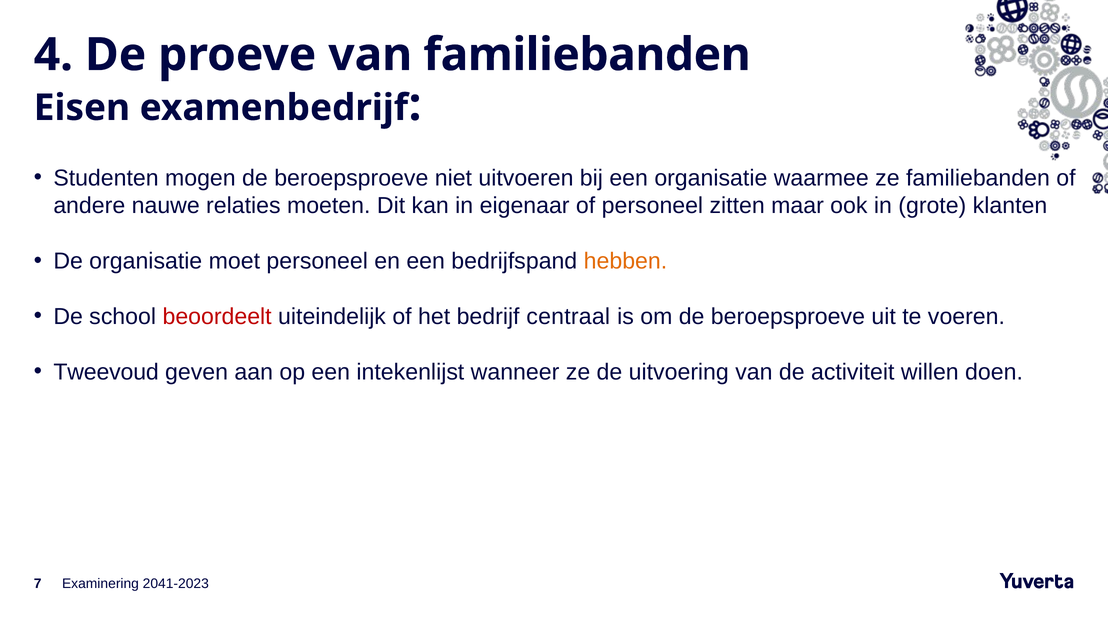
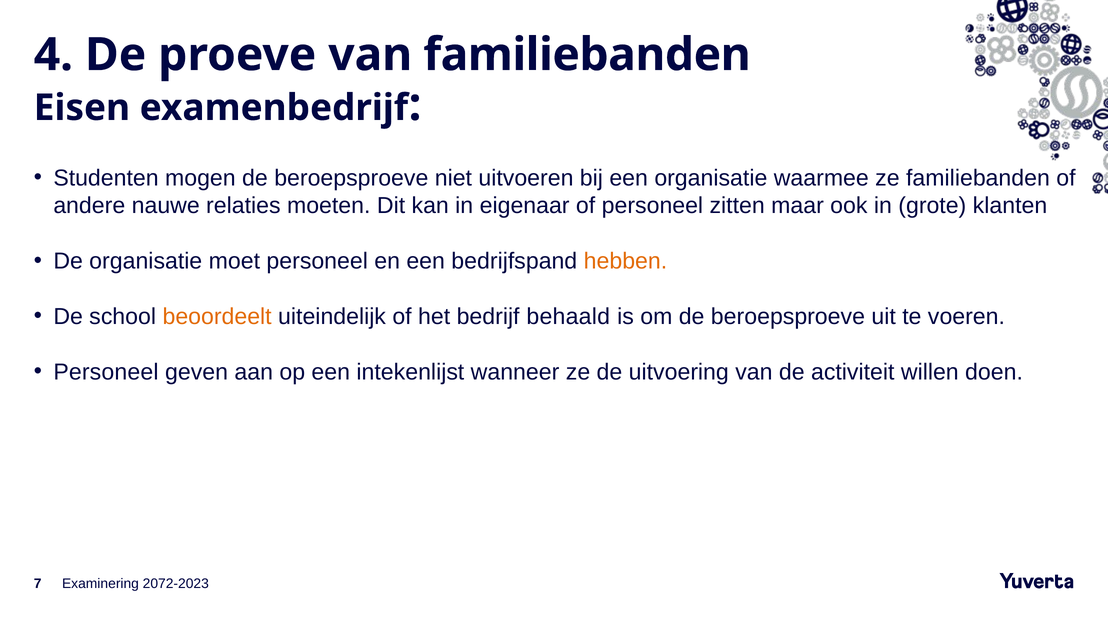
beoordeelt colour: red -> orange (217, 317)
centraal: centraal -> behaald (568, 317)
Tweevoud: Tweevoud -> Personeel (106, 372)
2041-2023: 2041-2023 -> 2072-2023 (176, 584)
